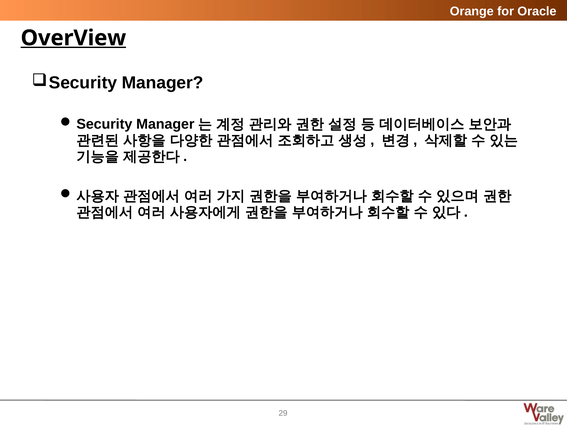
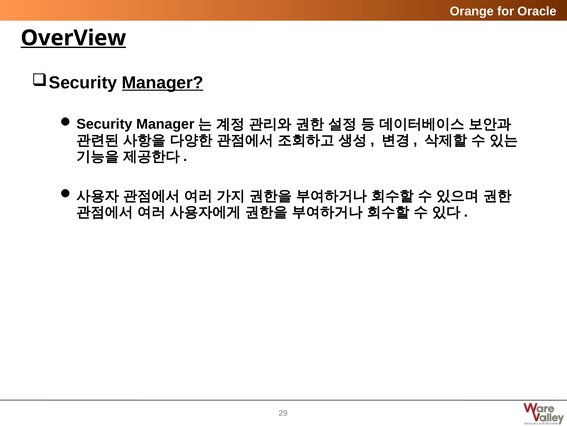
Manager underline: none -> present (163, 83)
